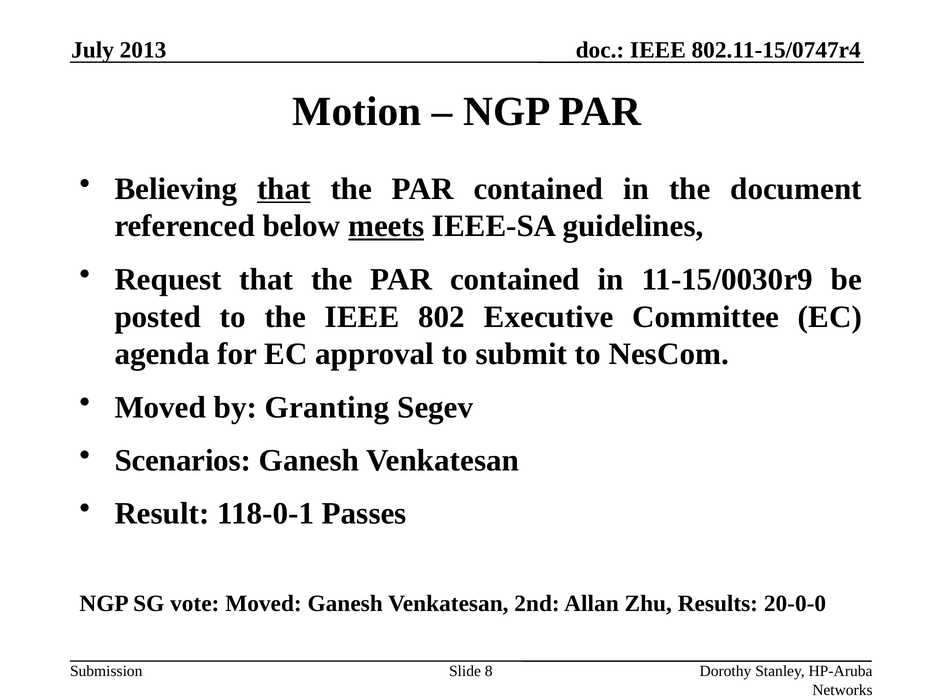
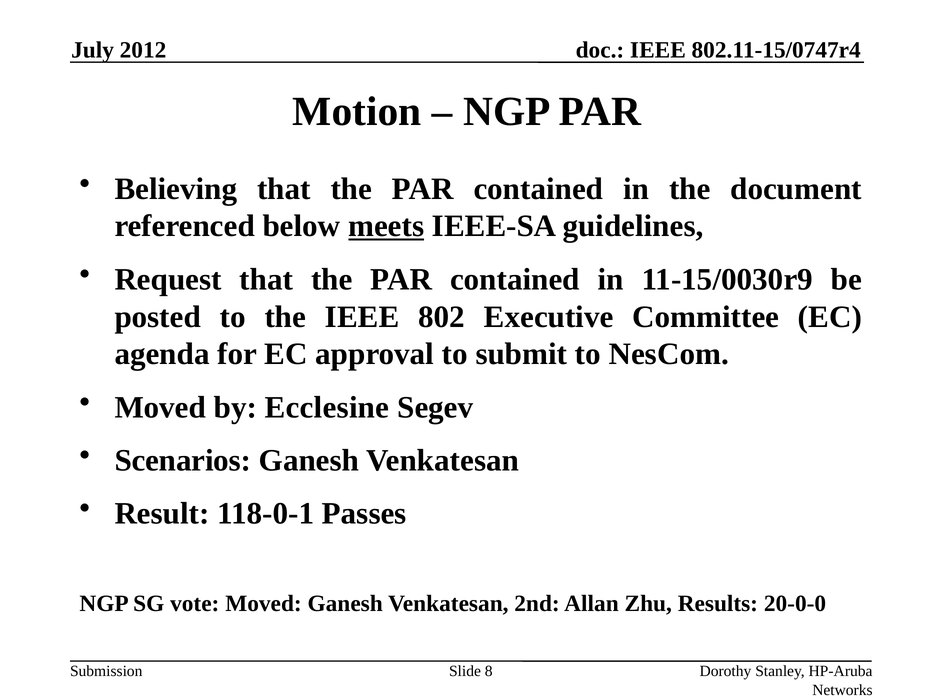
2013: 2013 -> 2012 (143, 50)
that underline: present -> none (284, 189)
Granting: Granting -> Ecclesine (327, 408)
